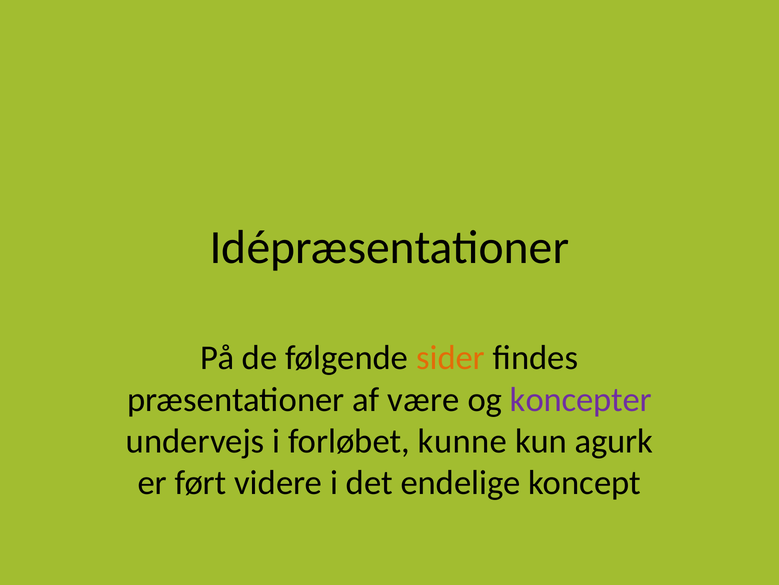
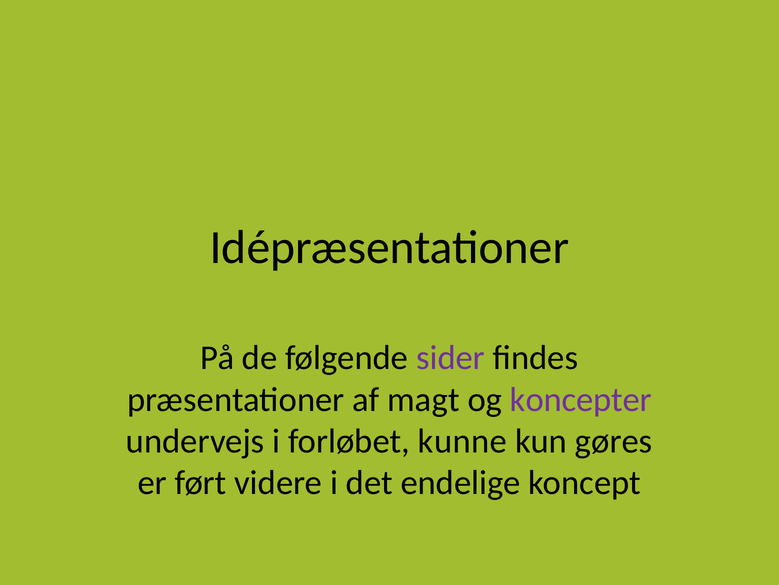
sider colour: orange -> purple (450, 358)
være: være -> magt (423, 399)
agurk: agurk -> gøres (614, 441)
